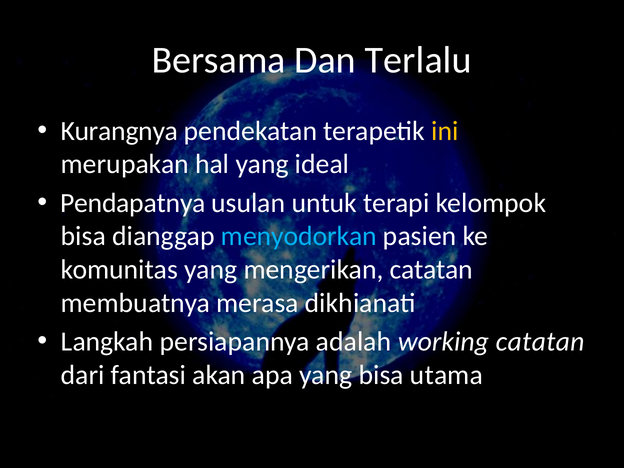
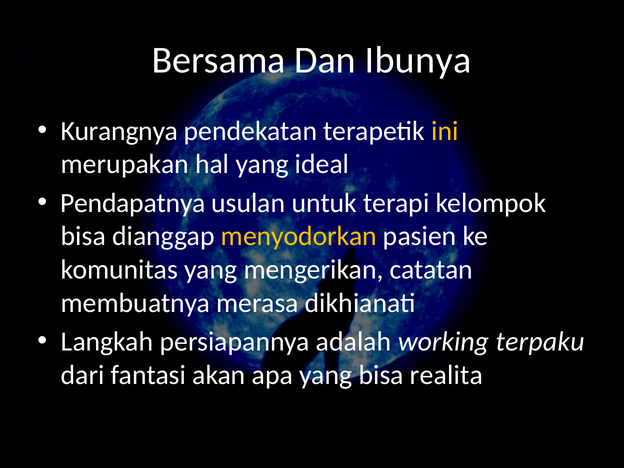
Terlalu: Terlalu -> Ibunya (418, 60)
menyodorkan colour: light blue -> yellow (299, 236)
working catatan: catatan -> terpaku (540, 342)
utama: utama -> realita (446, 375)
